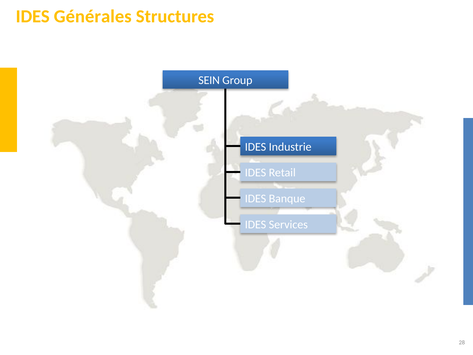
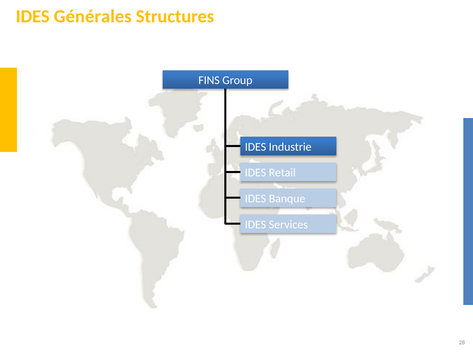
SEIN: SEIN -> FINS (209, 80)
